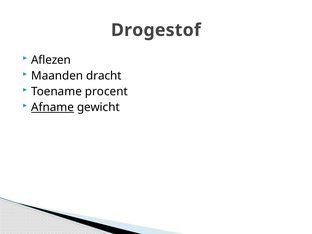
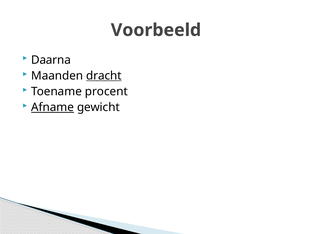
Drogestof: Drogestof -> Voorbeeld (156, 30)
Aflezen: Aflezen -> Daarna (51, 60)
dracht underline: none -> present (104, 76)
